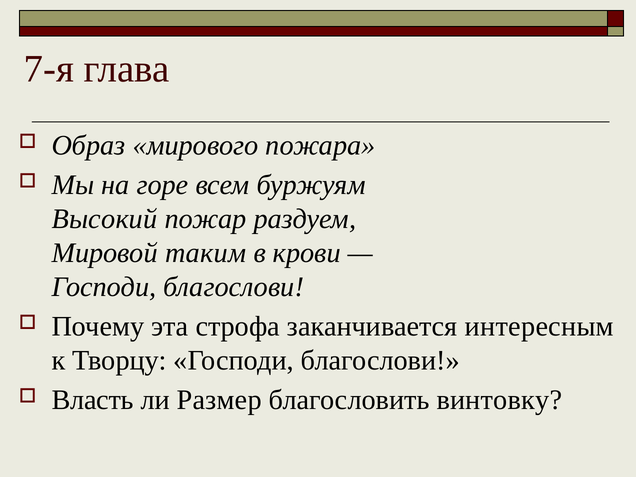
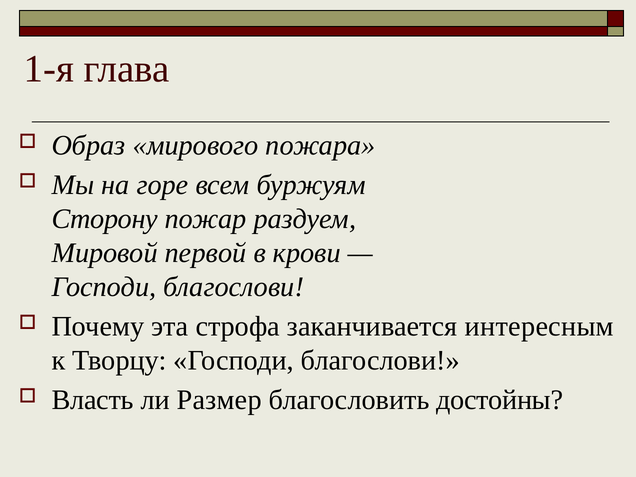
7-я: 7-я -> 1-я (49, 69)
Высокий: Высокий -> Сторону (105, 219)
таким: таким -> первой (206, 253)
винтовку: винтовку -> достойны (500, 400)
